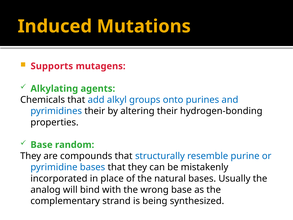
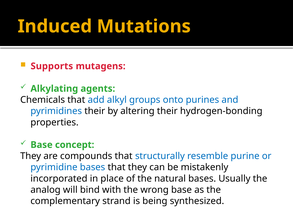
random: random -> concept (75, 145)
